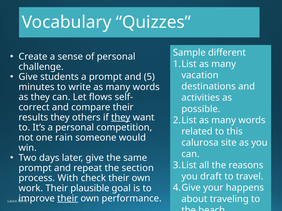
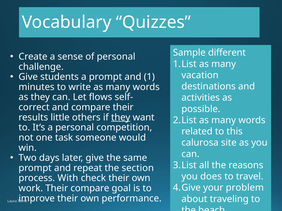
5: 5 -> 1 (149, 77)
results they: they -> little (60, 118)
rain: rain -> task (64, 138)
draft: draft -> does (211, 177)
happens: happens -> problem (245, 188)
Their plausible: plausible -> compare (90, 189)
their underline: present -> none (68, 199)
